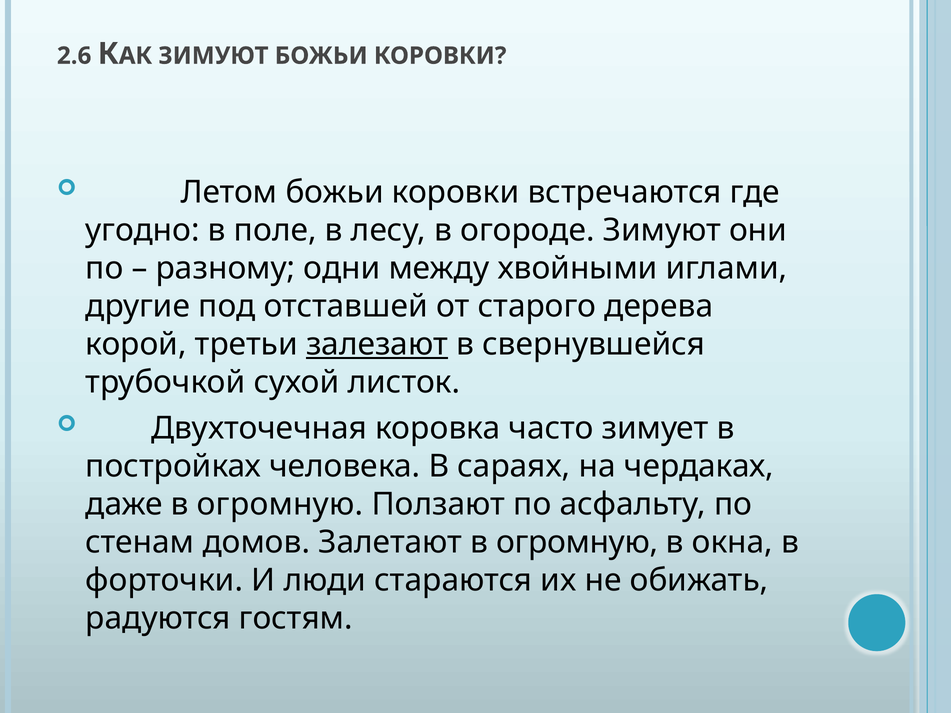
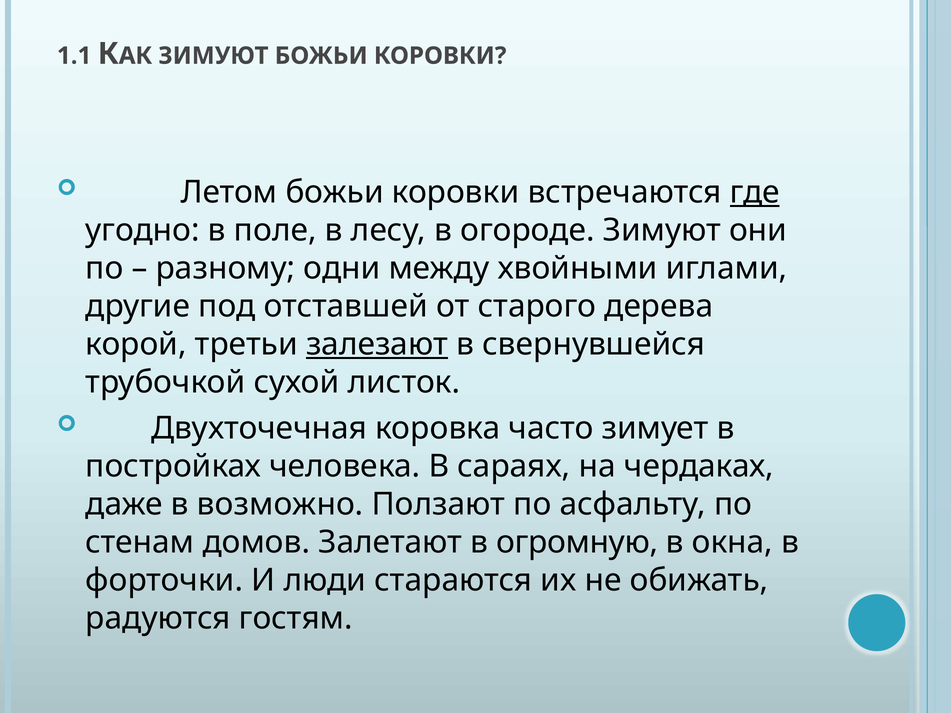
2.6: 2.6 -> 1.1 (74, 56)
где underline: none -> present (755, 192)
даже в огромную: огромную -> возможно (280, 505)
